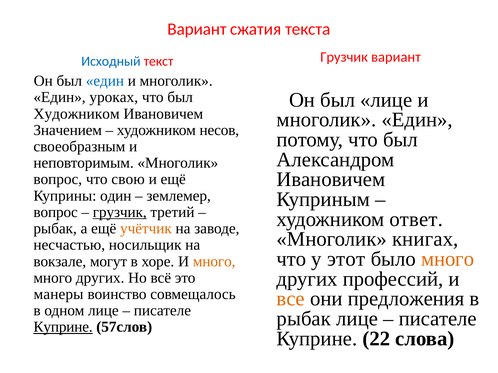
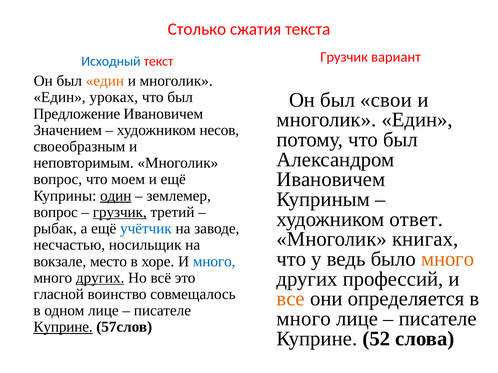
Вариант: Вариант -> Столько (197, 29)
един colour: blue -> orange (105, 81)
был лице: лице -> свои (386, 100)
Художником: Художником -> Предложение (77, 114)
свою: свою -> моем (128, 180)
один underline: none -> present (116, 196)
учётчик colour: orange -> blue (146, 229)
этот: этот -> ведь (346, 259)
могут: могут -> место (108, 262)
много colour: orange -> blue (214, 262)
других underline: none -> present (100, 278)
манеры: манеры -> гласной (59, 295)
предложения: предложения -> определяется (406, 299)
рыбак: рыбак -> много (304, 319)
22: 22 -> 52 (376, 339)
